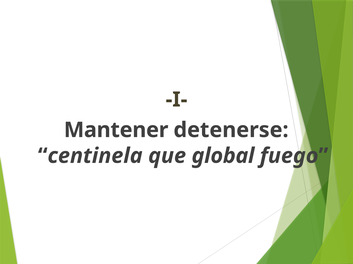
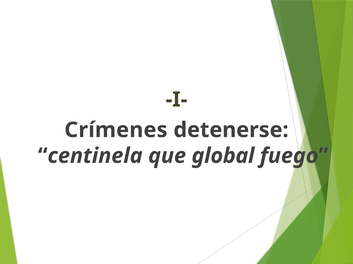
Mantener: Mantener -> Crímenes (116, 130)
